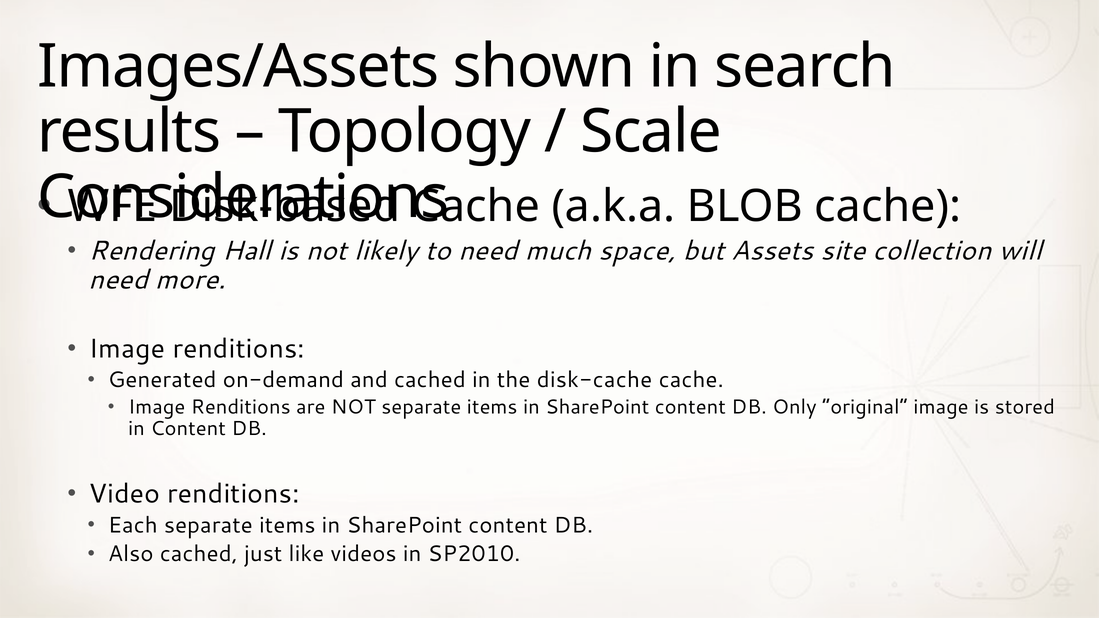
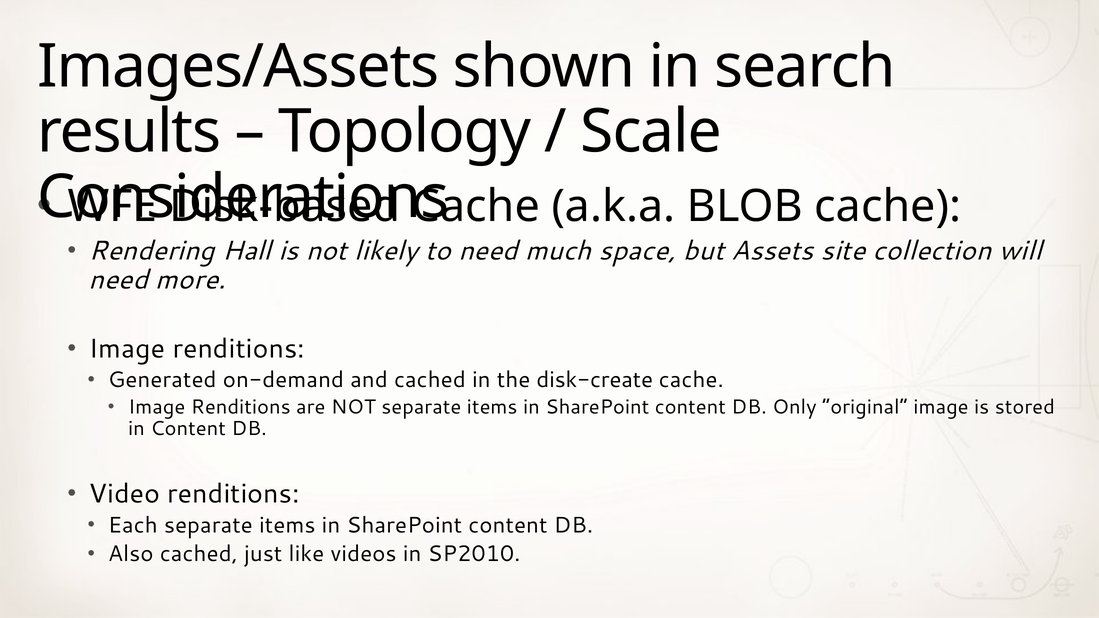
disk-cache: disk-cache -> disk-create (595, 380)
